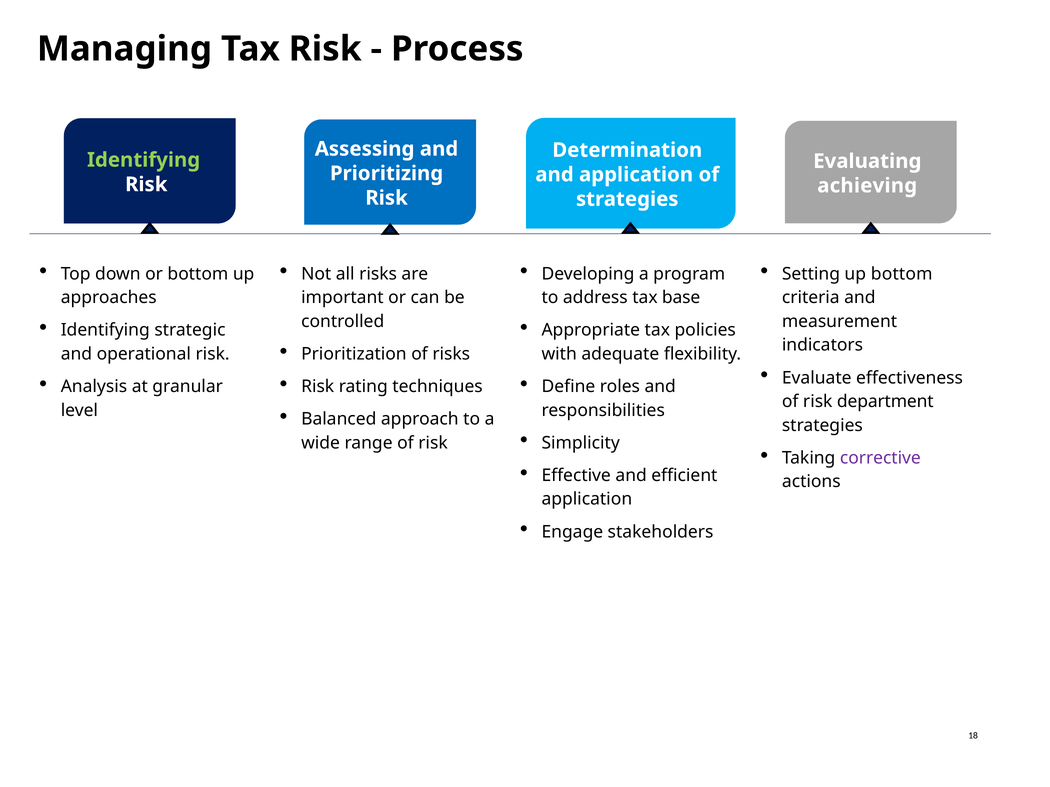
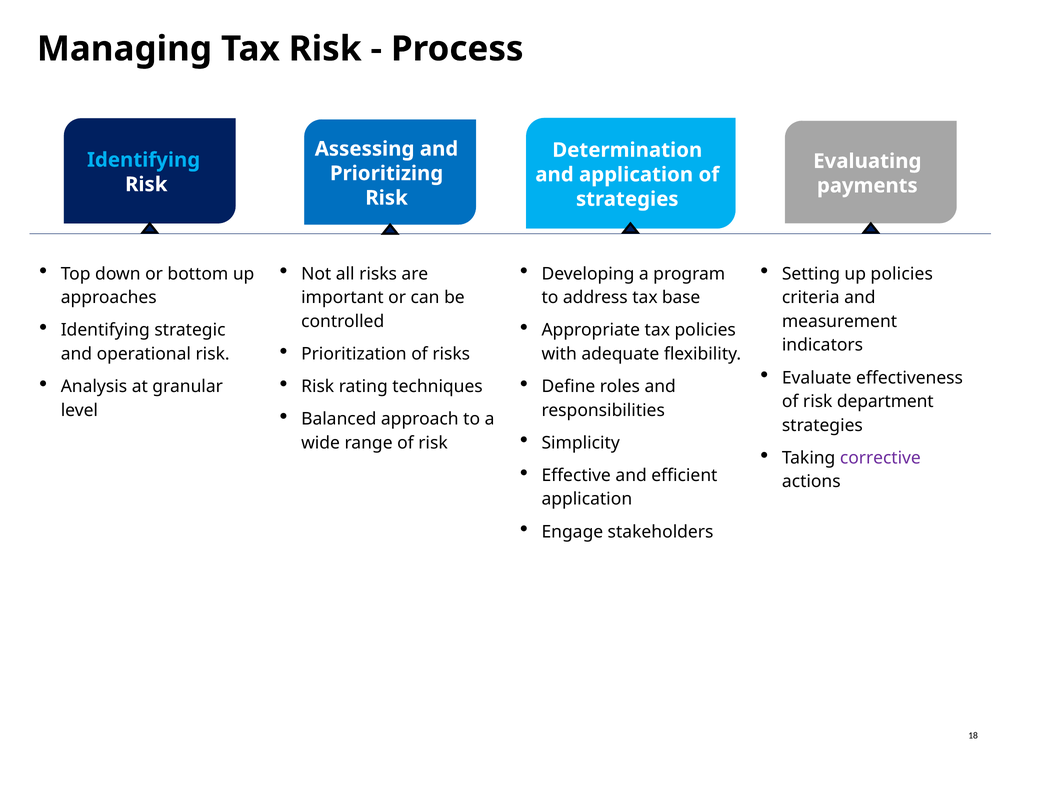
Identifying colour: light green -> light blue (144, 160)
achieving: achieving -> payments (867, 186)
up bottom: bottom -> policies (902, 274)
